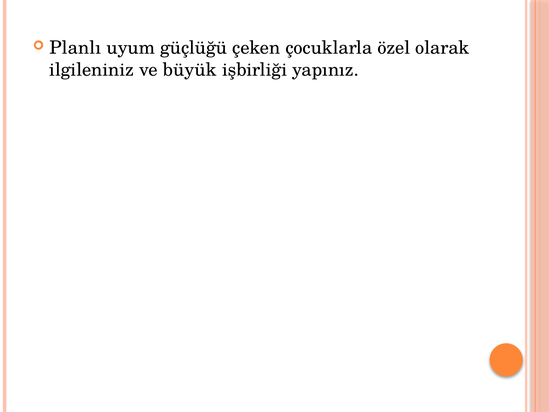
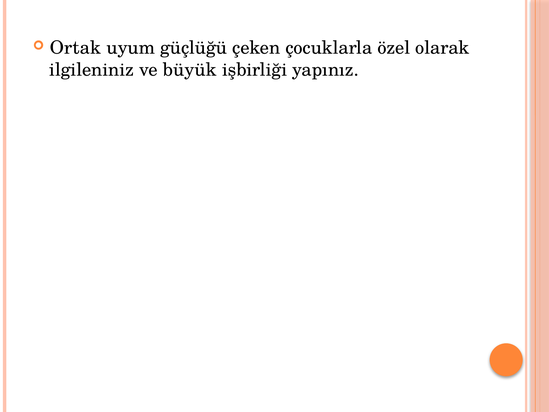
Planlı: Planlı -> Ortak (75, 48)
